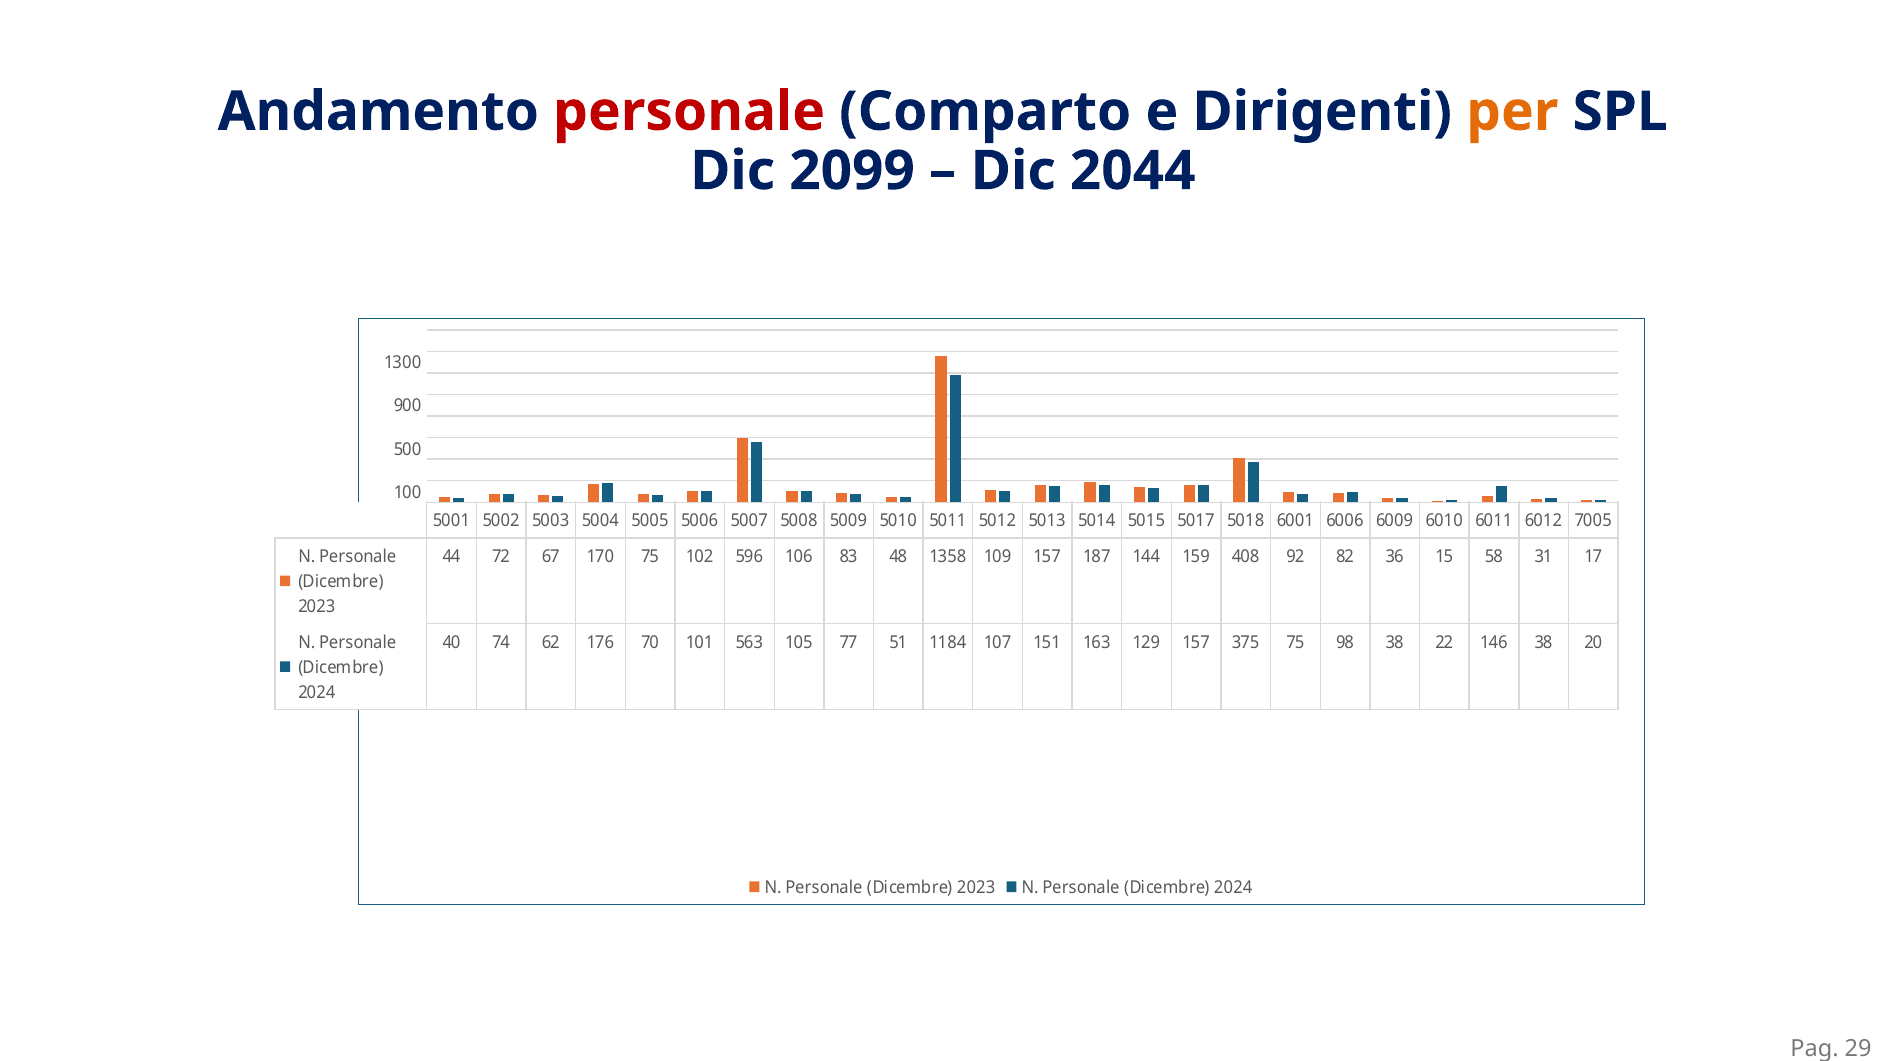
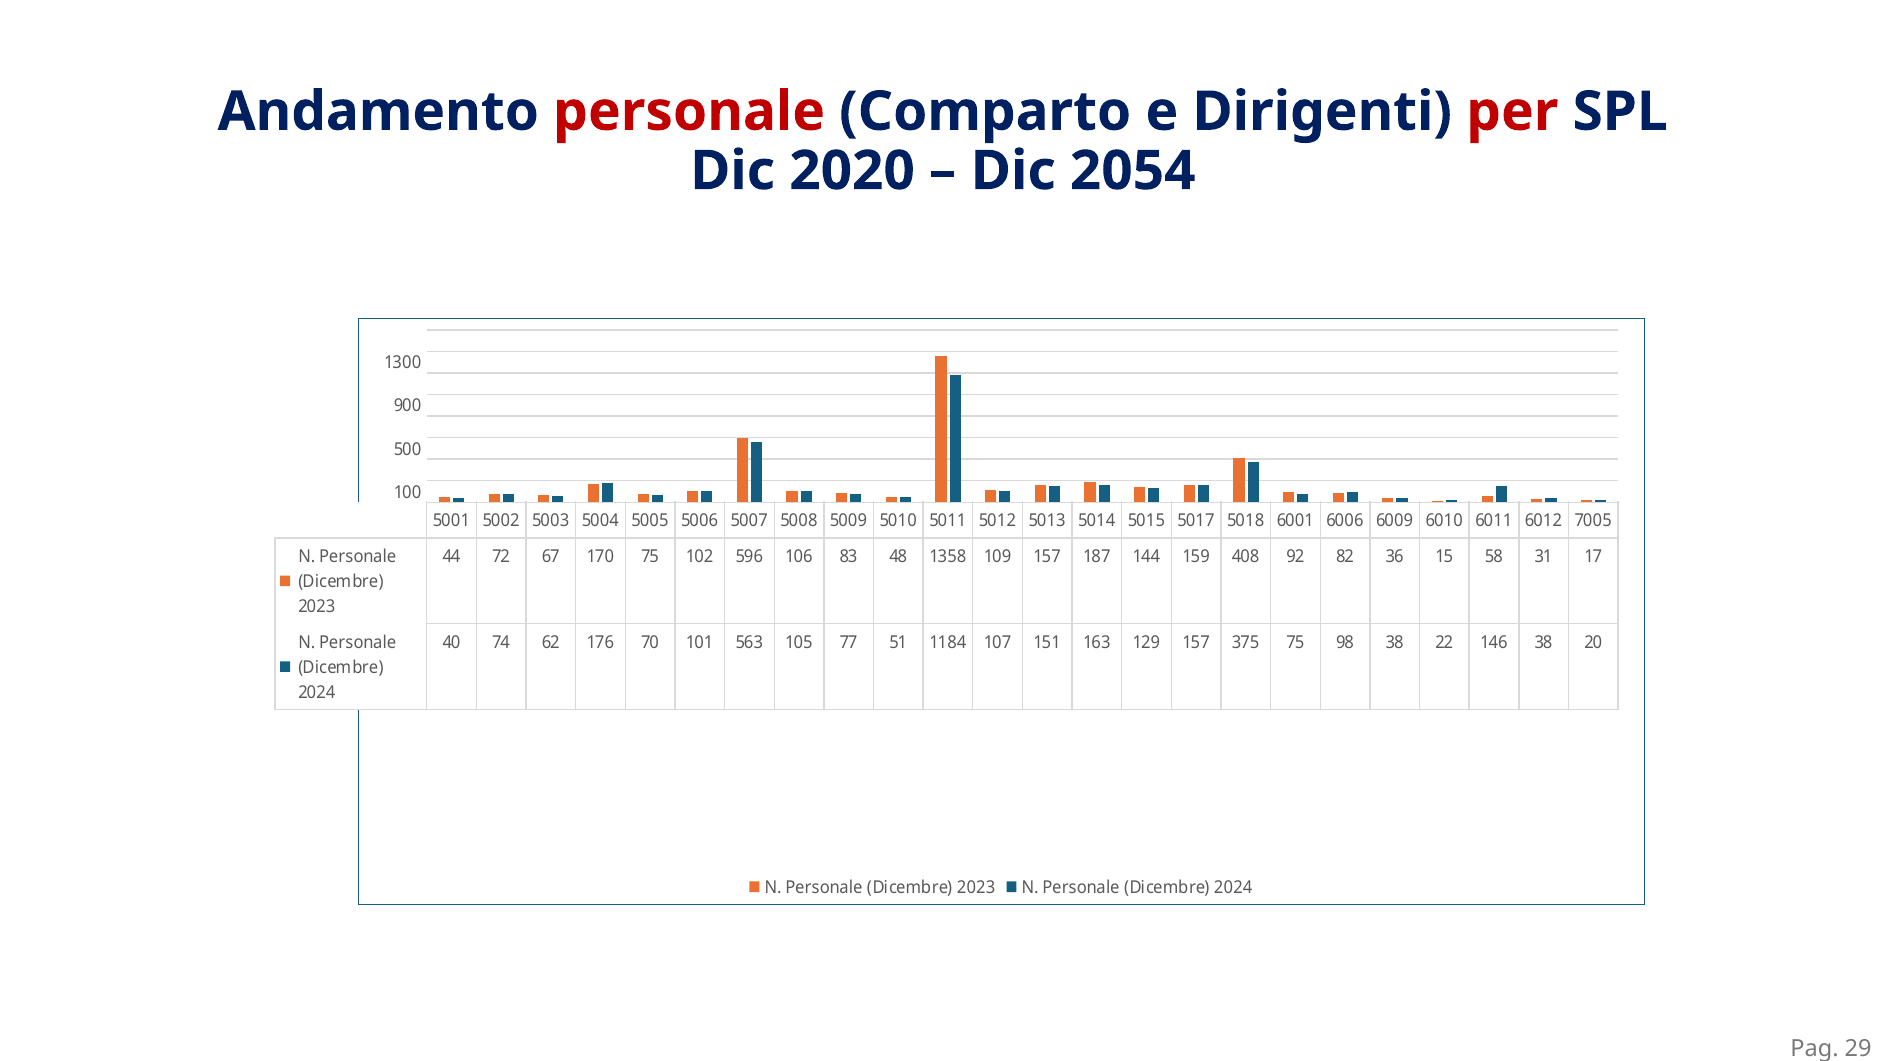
per colour: orange -> red (1512, 112)
2099: 2099 -> 2020 (852, 171)
2044: 2044 -> 2054 (1133, 171)
